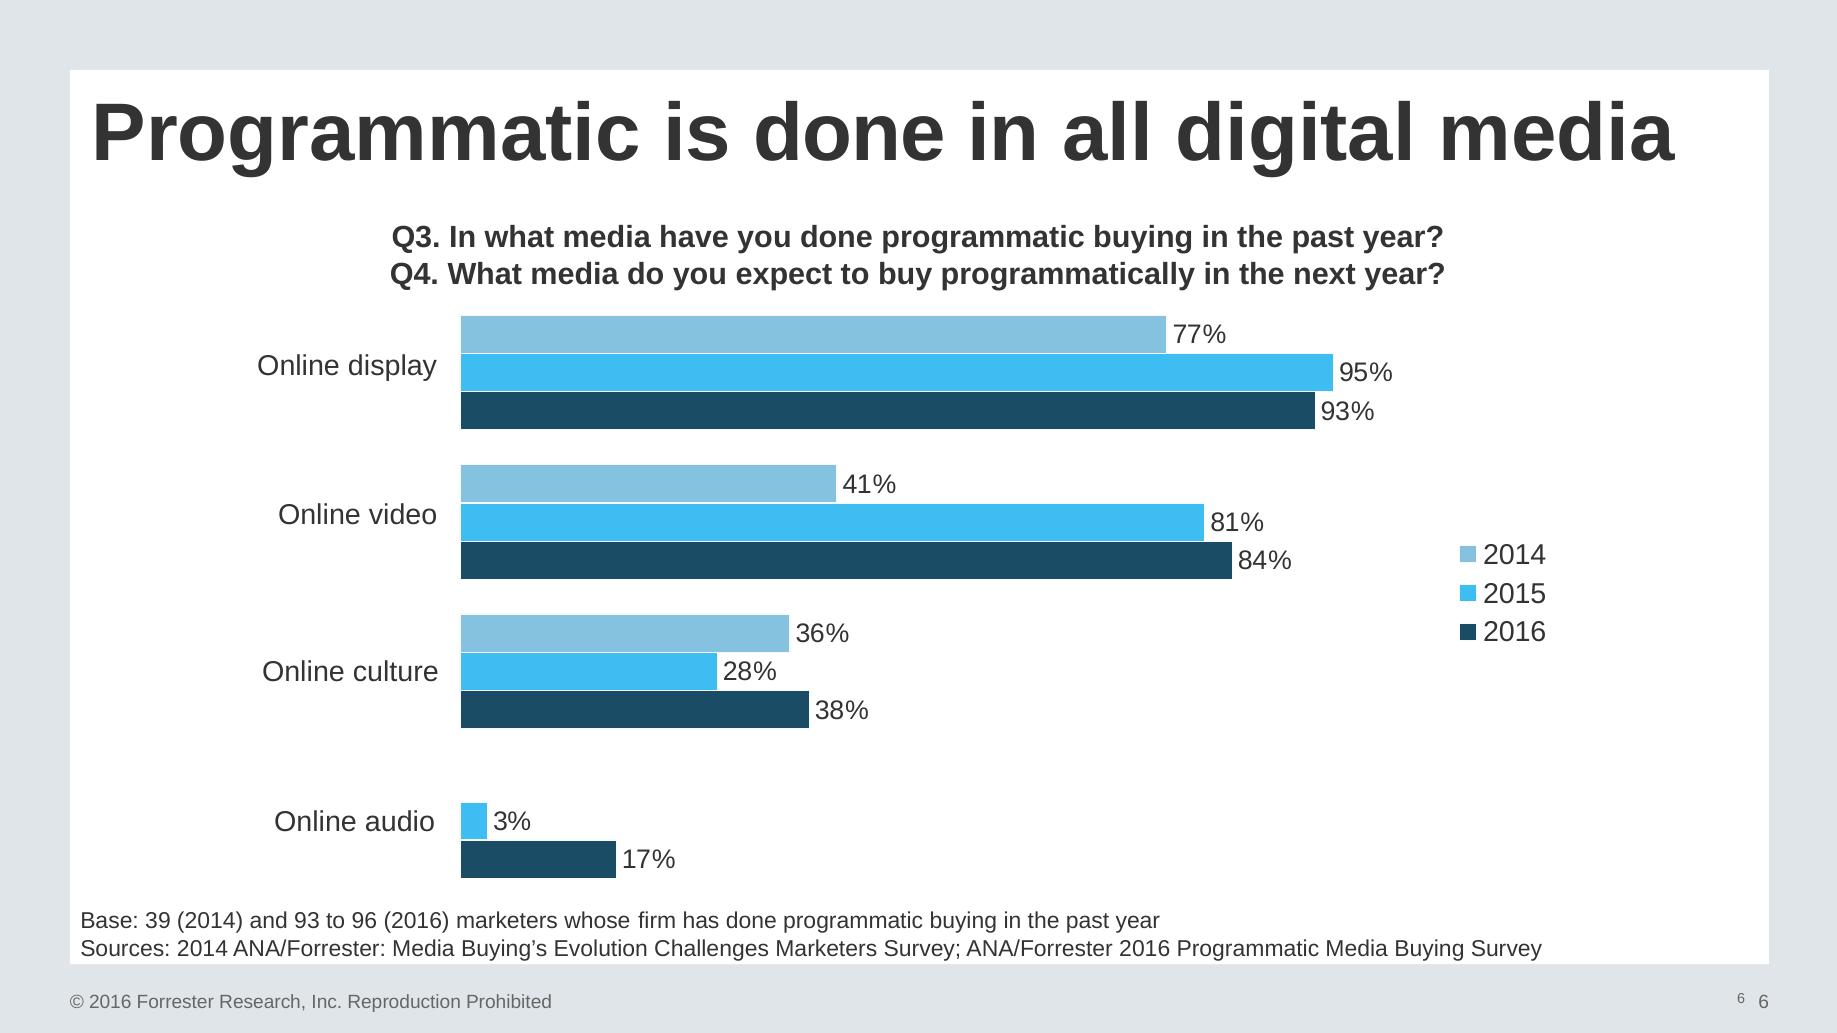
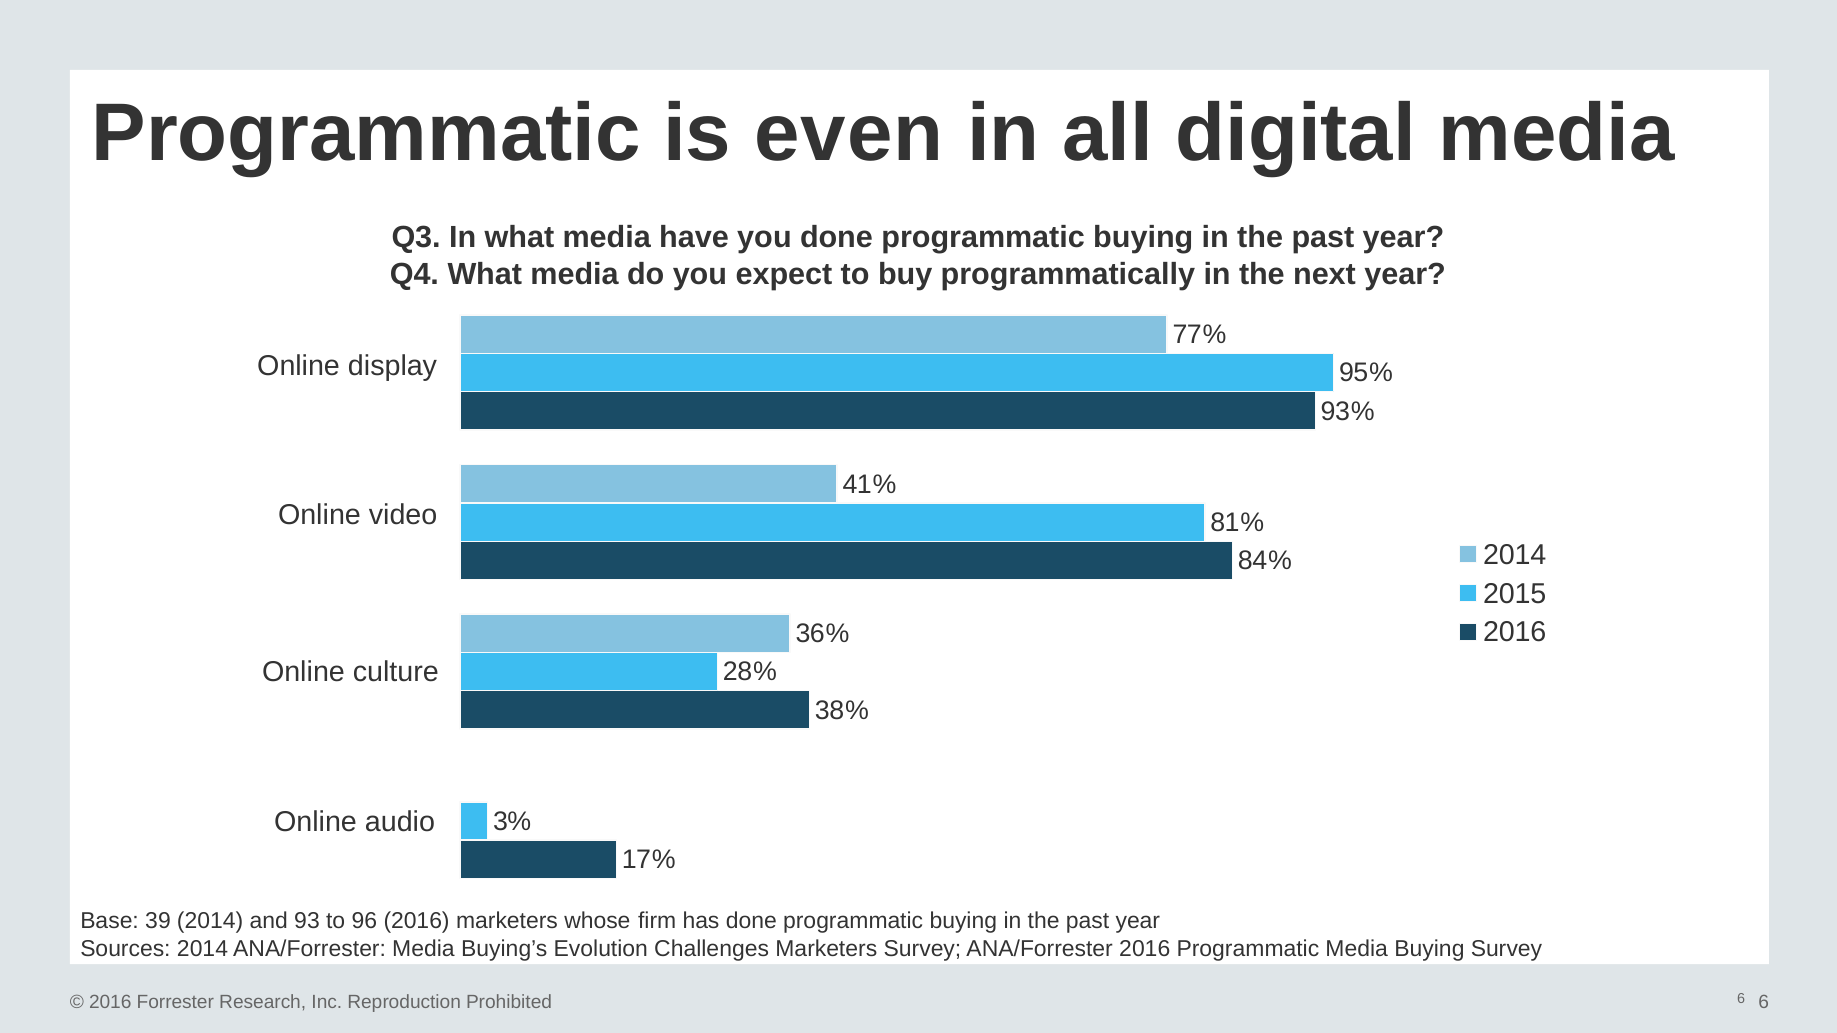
is done: done -> even (849, 133)
